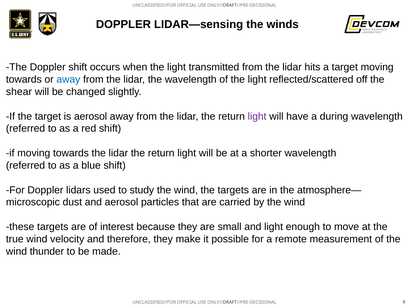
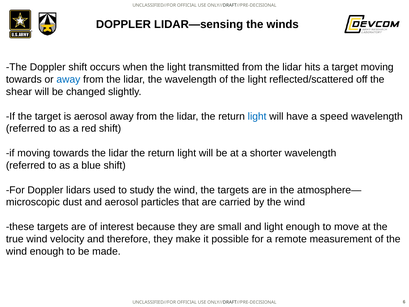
light colour: purple -> blue (257, 116)
during: during -> speed (334, 116)
wind thunder: thunder -> enough (47, 251)
